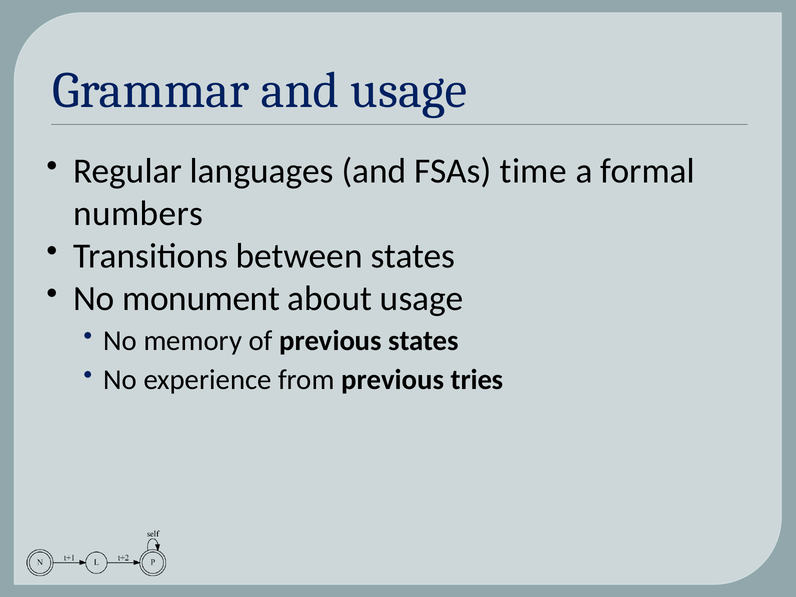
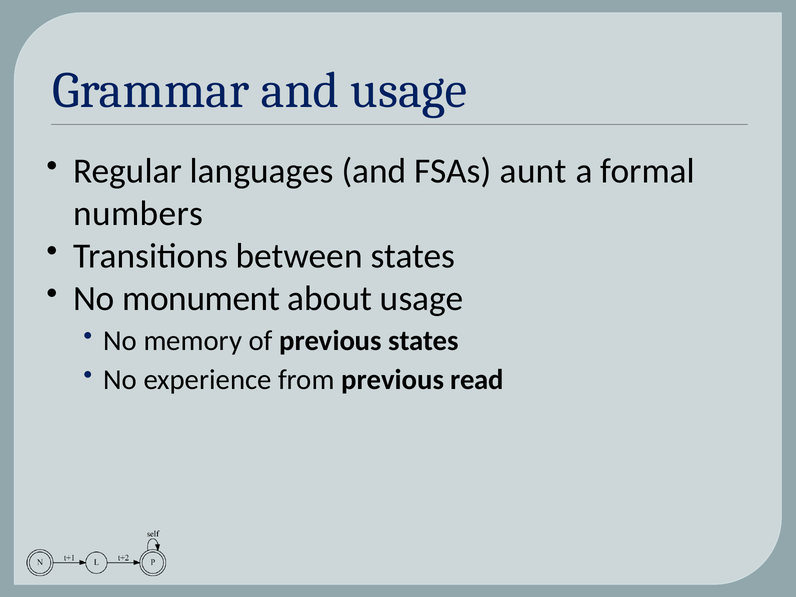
time: time -> aunt (533, 171)
tries: tries -> read (477, 380)
